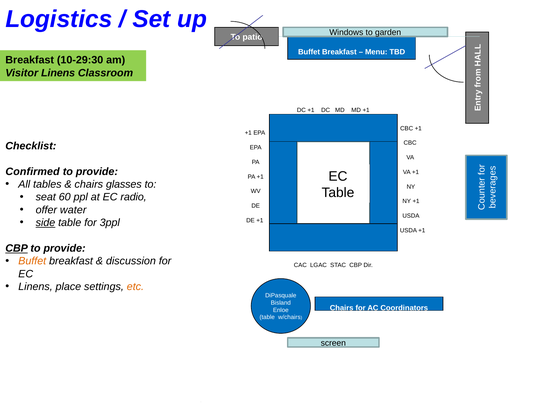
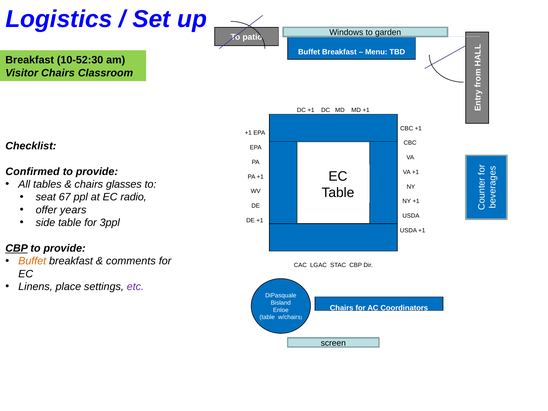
10-29:30: 10-29:30 -> 10-52:30 (80, 60)
Visitor Linens: Linens -> Chairs (58, 73)
60: 60 -> 67 (65, 197)
water: water -> years (73, 210)
side underline: present -> none (45, 223)
discussion: discussion -> comments (131, 261)
etc colour: orange -> purple (135, 287)
